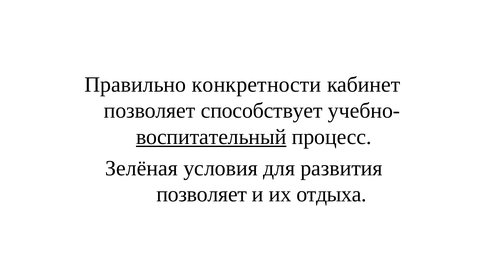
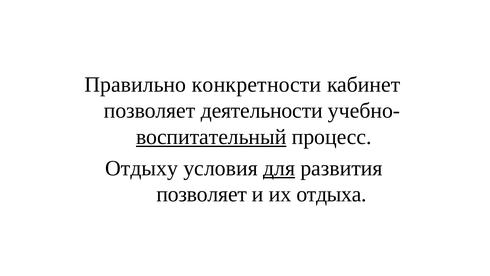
способствует: способствует -> деятельности (262, 111)
Зелёная: Зелёная -> Отдыху (142, 168)
для underline: none -> present (279, 168)
